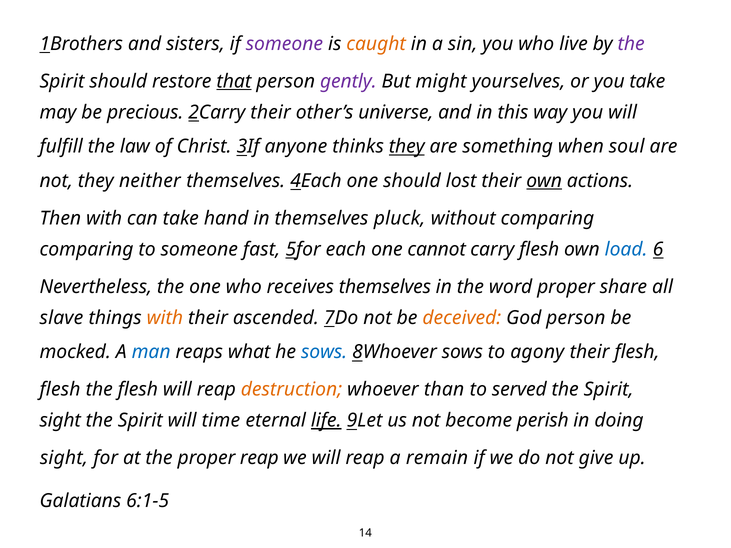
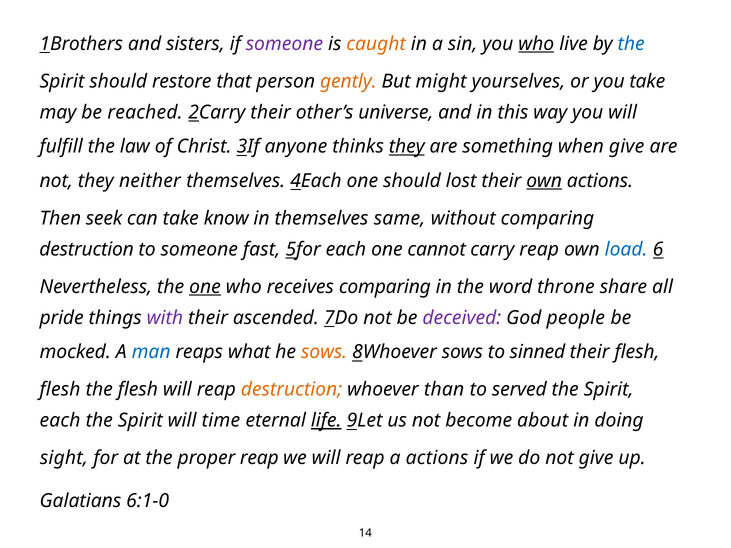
who underline: none -> present (536, 44)
the colour: purple -> blue (631, 44)
that underline: present -> none (234, 81)
gently colour: purple -> orange (348, 81)
precious: precious -> reached (145, 112)
when soul: soul -> give (627, 147)
Then with: with -> seek (104, 218)
hand: hand -> know (226, 218)
pluck: pluck -> same (400, 218)
comparing: comparing -> destruction (87, 249)
carry flesh: flesh -> reap (539, 249)
one underline: none -> present (205, 287)
receives themselves: themselves -> comparing (385, 287)
word proper: proper -> throne (566, 287)
slave: slave -> pride (62, 318)
with colour: orange -> purple (165, 318)
deceived colour: orange -> purple (462, 318)
God person: person -> people (576, 318)
sows colour: blue -> orange (324, 352)
agony: agony -> sinned (537, 352)
sight: sight -> each (60, 421)
perish: perish -> about (543, 421)
a remain: remain -> actions (437, 458)
6:1-5: 6:1-5 -> 6:1-0 (148, 501)
